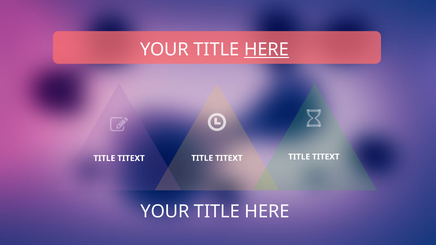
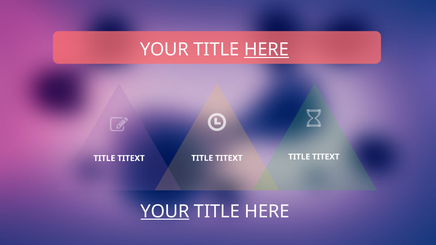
YOUR underline: none -> present (165, 212)
